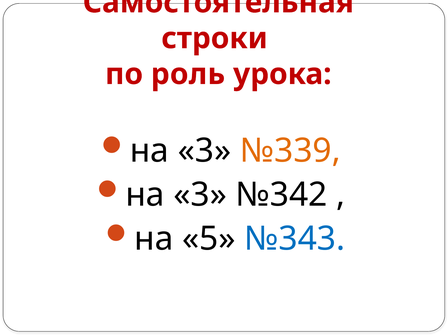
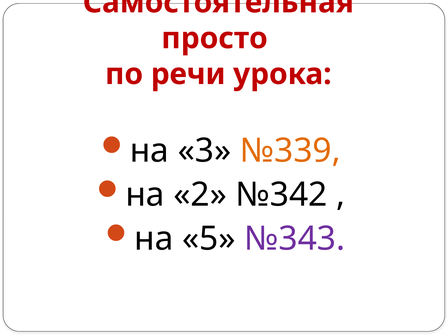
строки: строки -> просто (214, 38)
роль: роль -> речи (188, 74)
3: 3 -> 2 (200, 195)
№343 colour: blue -> purple (295, 239)
